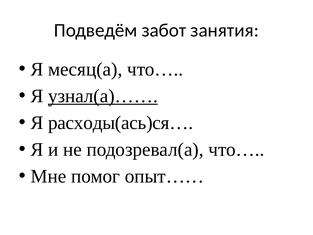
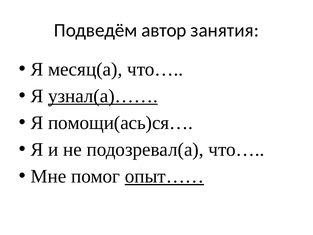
забот: забот -> автор (164, 30)
расходы(ась)ся…: расходы(ась)ся… -> помощи(ась)ся… (120, 123)
опыт…… underline: none -> present (164, 176)
